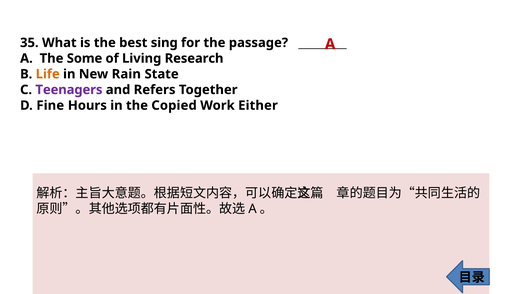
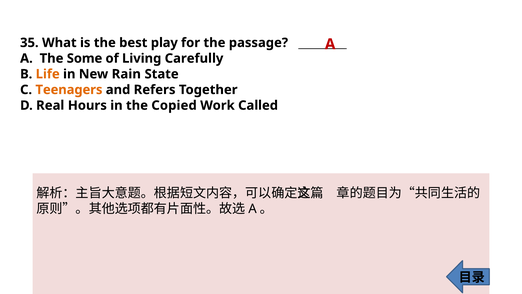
sing: sing -> play (164, 43)
Research: Research -> Carefully (194, 58)
Teenagers colour: purple -> orange (69, 90)
Fine: Fine -> Real (50, 105)
Either: Either -> Called (258, 105)
